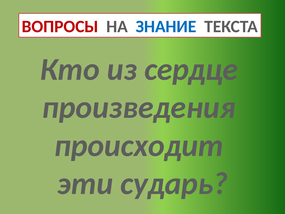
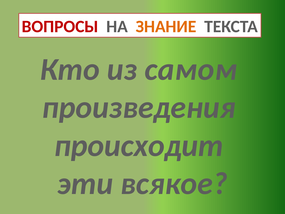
ЗНАНИЕ colour: blue -> orange (166, 26)
сердце: сердце -> самом (191, 69)
сударь: сударь -> всякое (174, 183)
